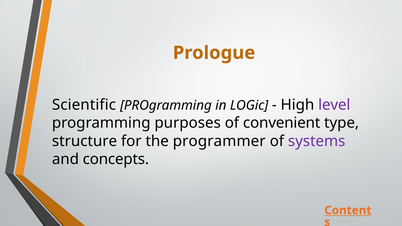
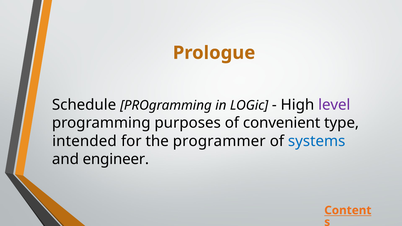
Scientific: Scientific -> Schedule (84, 105)
structure: structure -> intended (84, 141)
systems colour: purple -> blue (317, 141)
concepts: concepts -> engineer (116, 159)
